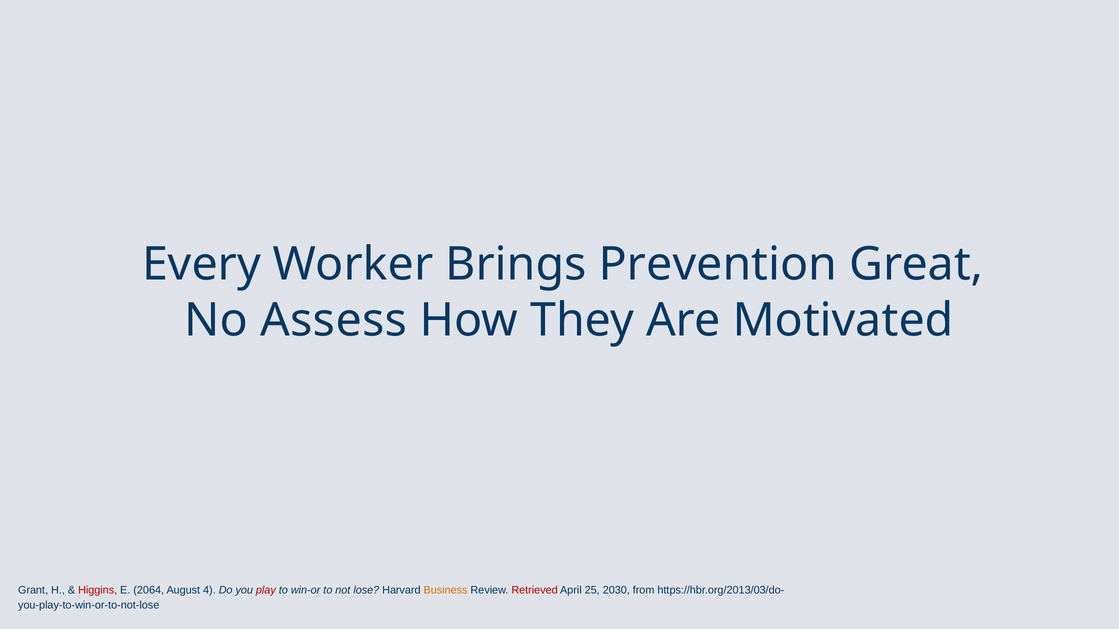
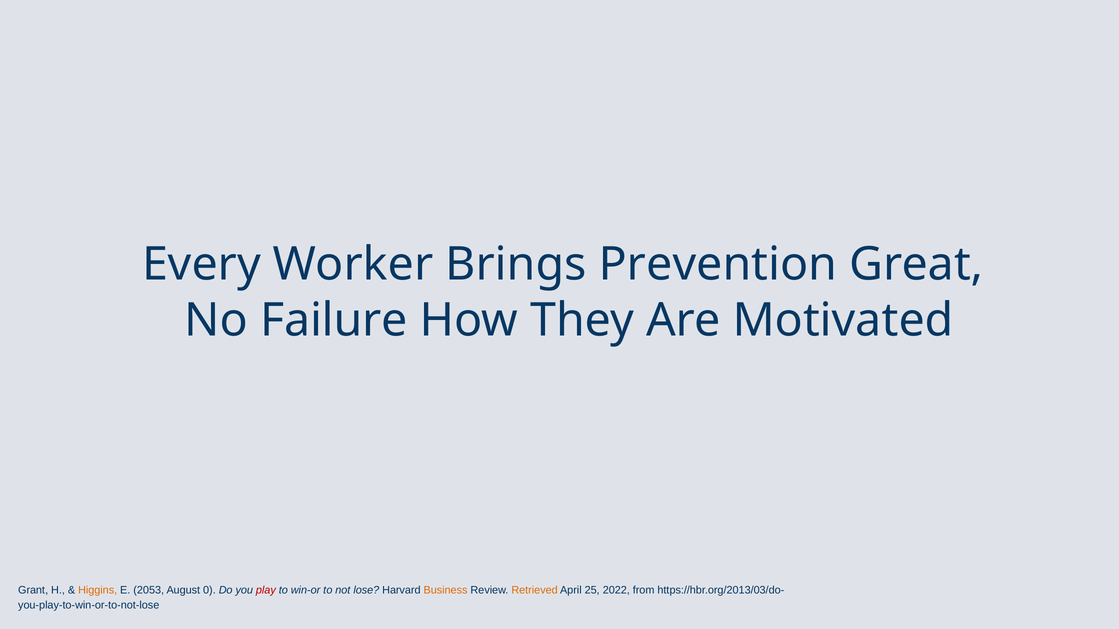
Assess: Assess -> Failure (334, 321)
Higgins colour: red -> orange (98, 591)
2064: 2064 -> 2053 (149, 591)
4: 4 -> 0 (209, 591)
Retrieved colour: red -> orange (535, 591)
2030: 2030 -> 2022 (616, 591)
